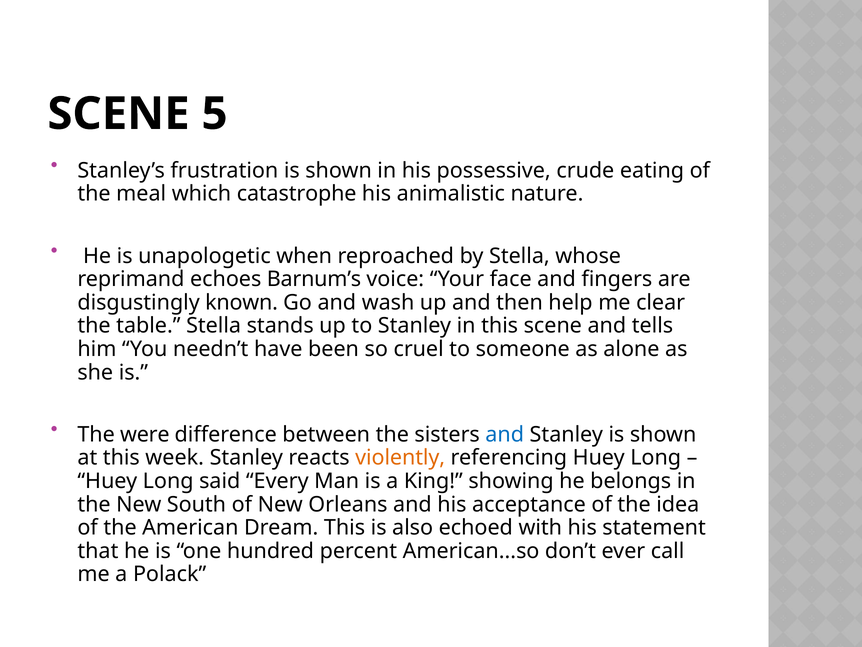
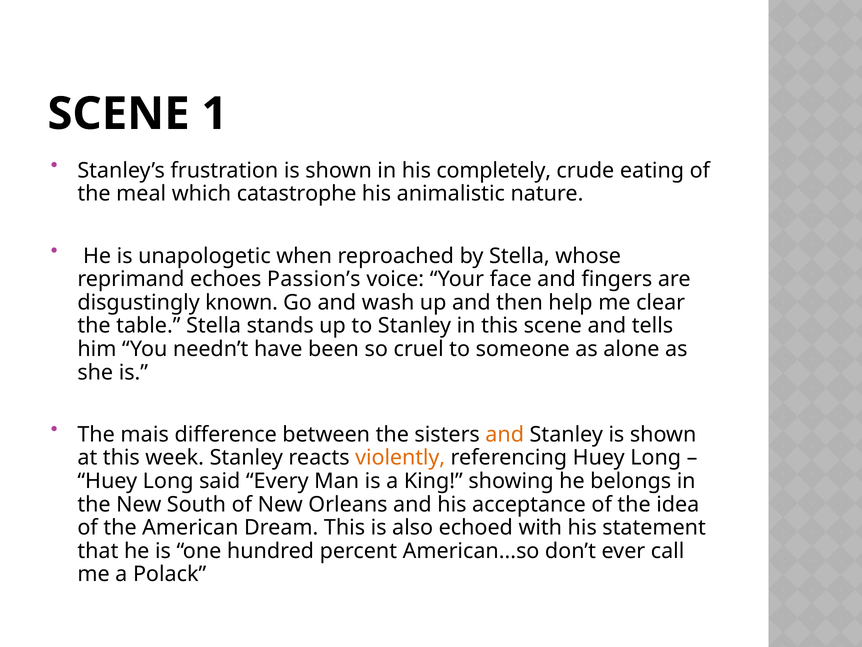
5: 5 -> 1 (215, 114)
possessive: possessive -> completely (494, 170)
Barnum’s: Barnum’s -> Passion’s (314, 279)
were: were -> mais (145, 434)
and colour: blue -> orange (505, 434)
